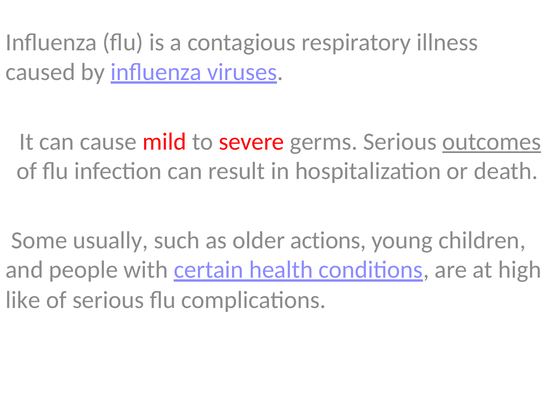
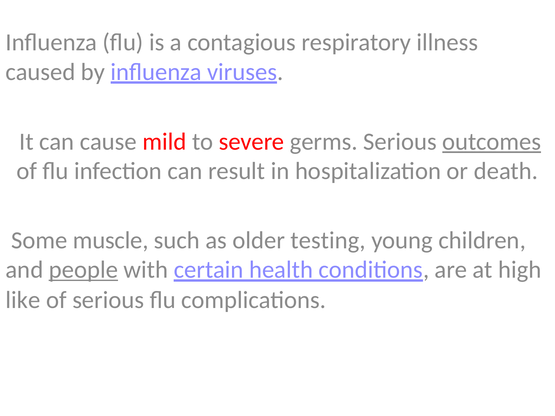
usually: usually -> muscle (111, 240)
actions: actions -> testing (328, 240)
people underline: none -> present (83, 270)
